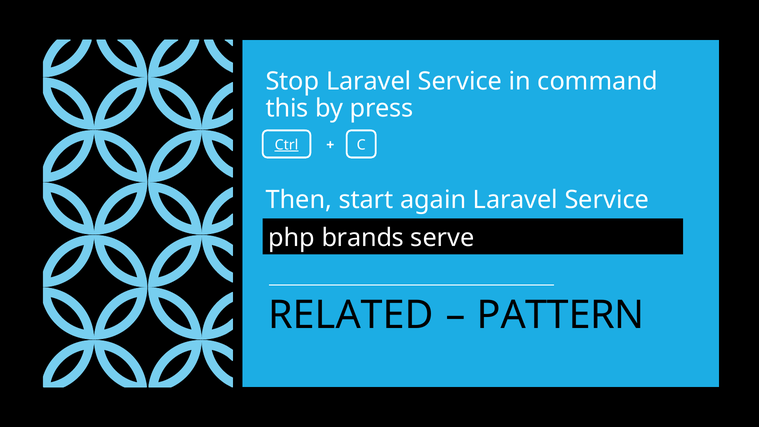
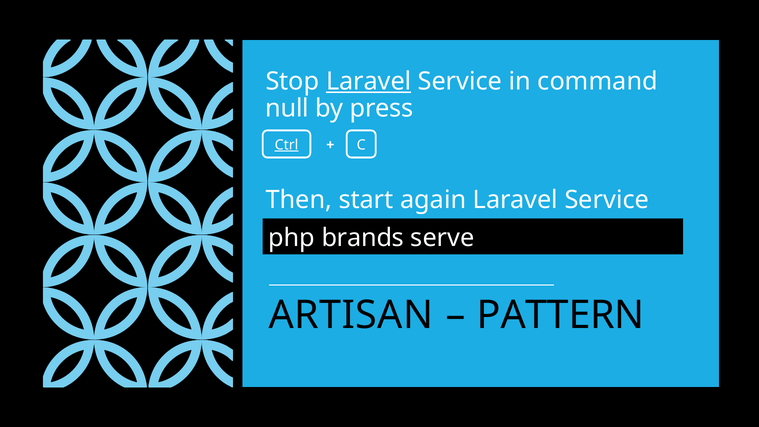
Laravel underline: none -> present (369, 81)
this: this -> null (287, 109)
RELATED: RELATED -> ARTISAN (351, 315)
